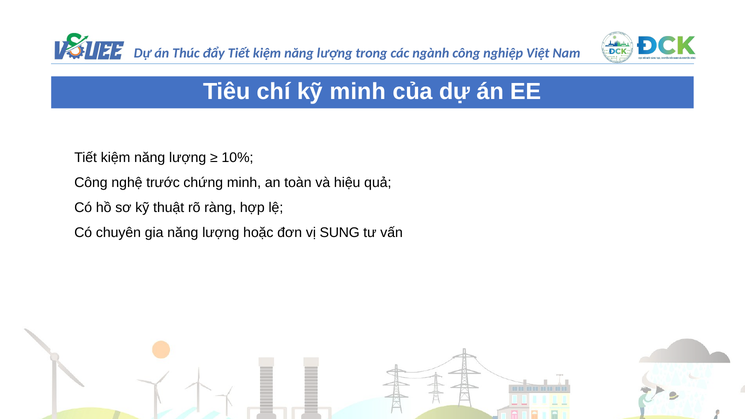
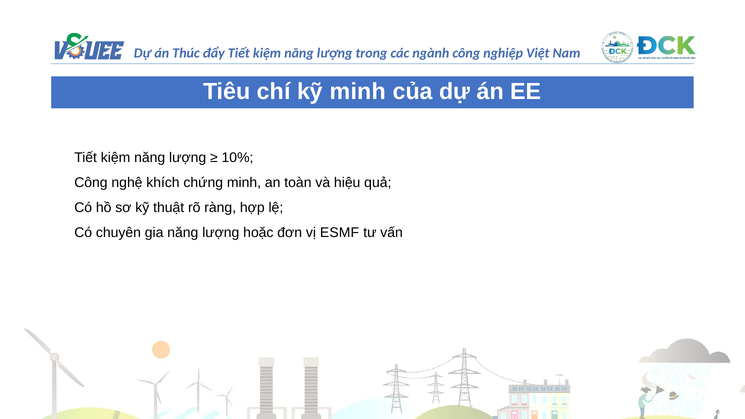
trước: trước -> khích (163, 183)
SUNG: SUNG -> ESMF (340, 233)
